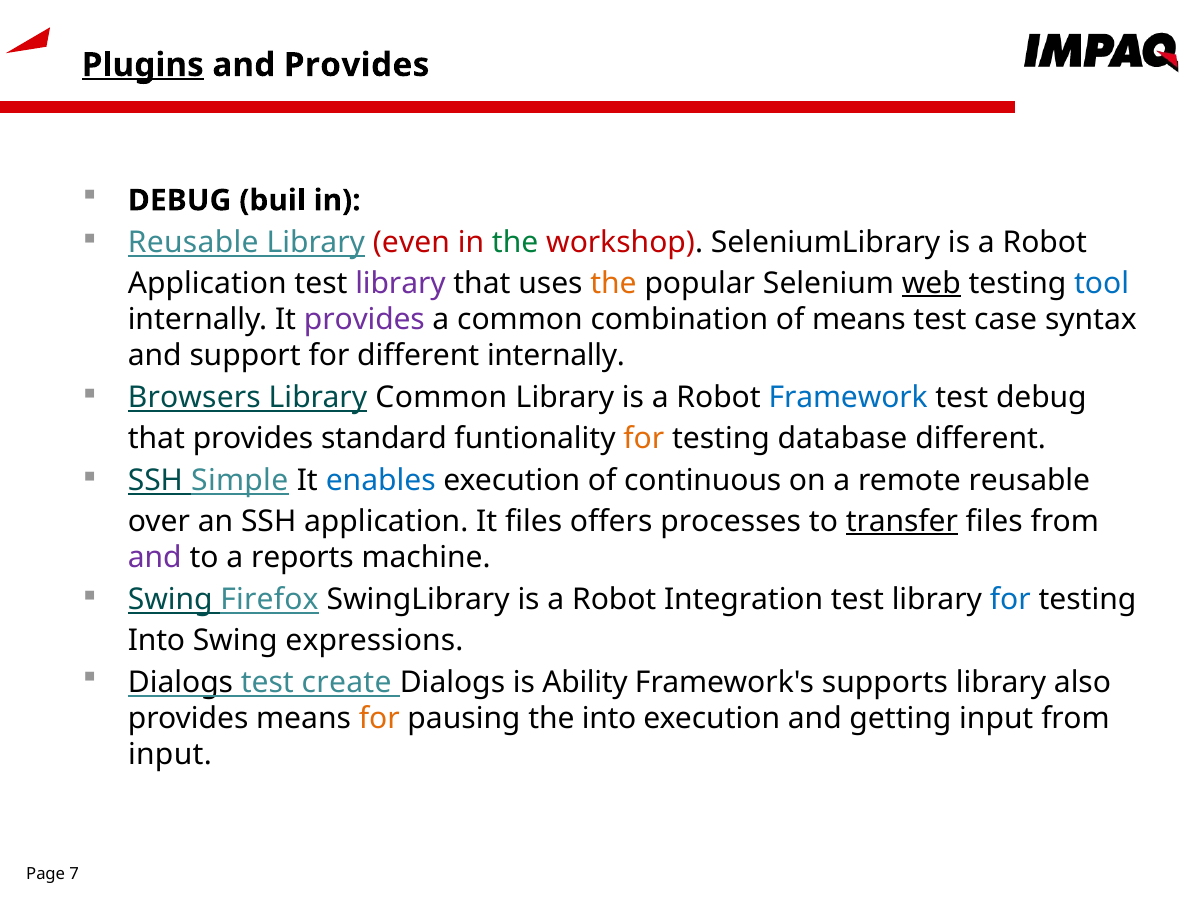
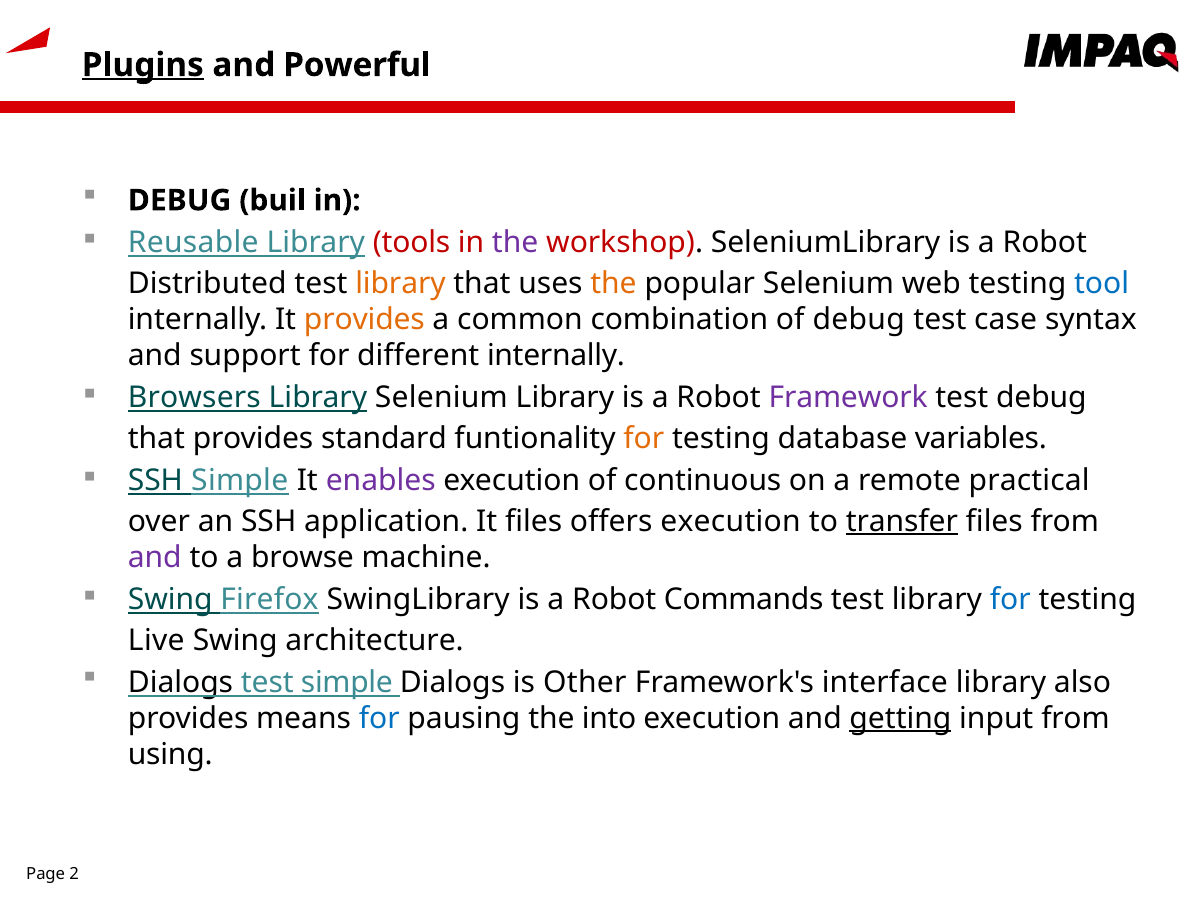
and Provides: Provides -> Powerful (357, 65)
even: even -> tools (412, 243)
the colour: green -> purple (515, 243)
Application: Application -> Distributed (207, 283)
library colour: purple -> orange (400, 283)
web underline: present -> none (931, 283)
provides colour: purple -> orange (364, 320)
of means: means -> debug (859, 320)
Library Common: Common -> Selenium (441, 398)
Framework colour: blue -> purple (848, 398)
database different: different -> variables (981, 439)
enables colour: blue -> purple (381, 481)
remote reusable: reusable -> practical (1029, 481)
offers processes: processes -> execution (731, 522)
reports: reports -> browse (302, 558)
Integration: Integration -> Commands (744, 600)
Into: Into -> Live (156, 641)
expressions: expressions -> architecture (375, 641)
test create: create -> simple (347, 683)
Ability: Ability -> Other (585, 683)
supports: supports -> interface (885, 683)
for colour: orange -> blue (379, 719)
getting underline: none -> present (900, 719)
input: input -> using (170, 755)
7: 7 -> 2 (74, 875)
